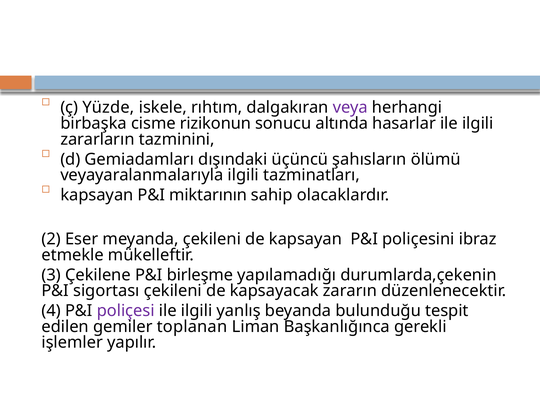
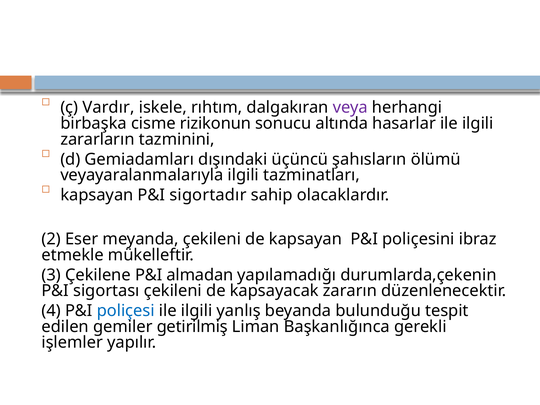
Yüzde: Yüzde -> Vardır (108, 108)
miktarının: miktarının -> sigortadır (208, 195)
birleşme: birleşme -> almadan (200, 275)
poliçesi colour: purple -> blue (126, 311)
toplanan: toplanan -> getirilmiş (192, 327)
